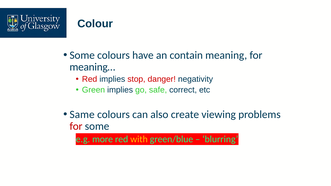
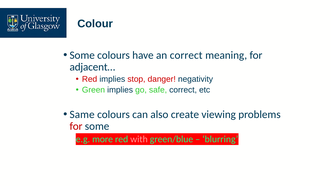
an contain: contain -> correct (186, 55)
meaning…: meaning… -> adjacent… (92, 67)
with colour: yellow -> pink (139, 139)
